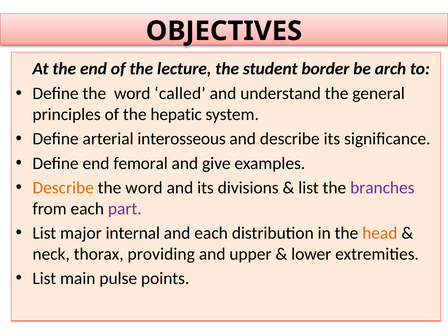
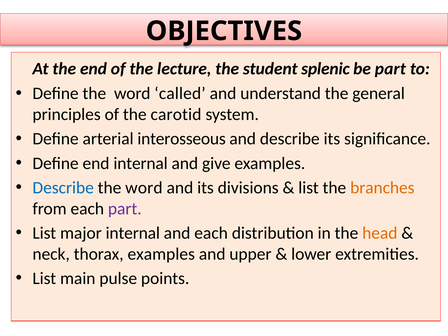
border: border -> splenic (325, 69)
be arch: arch -> part (390, 69)
hepatic: hepatic -> carotid (176, 114)
end femoral: femoral -> internal (141, 163)
Describe colour: orange -> blue (63, 188)
branches colour: purple -> orange (382, 188)
thorax providing: providing -> examples (161, 254)
